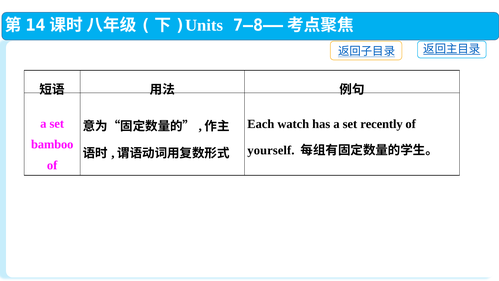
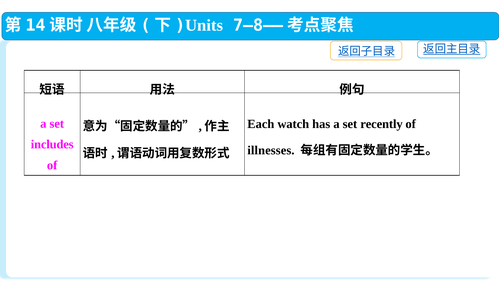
bamboo: bamboo -> includes (52, 144)
yourself: yourself -> illnesses (271, 150)
